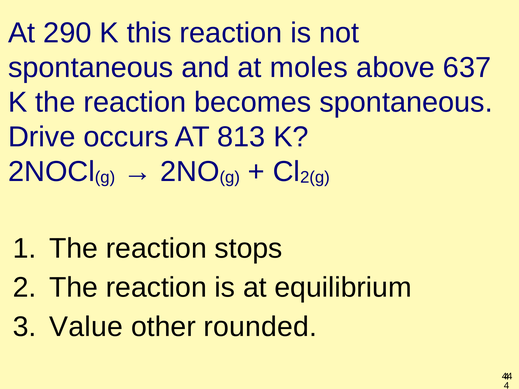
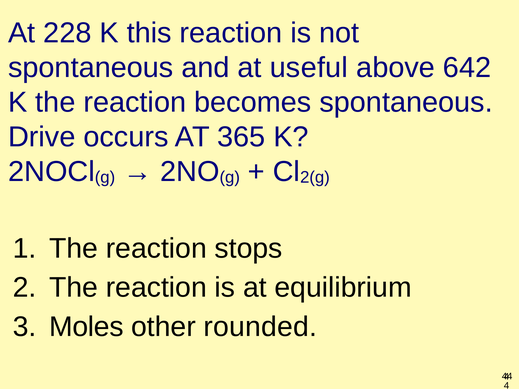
290: 290 -> 228 (67, 33)
moles: moles -> useful (309, 68)
637: 637 -> 642 (467, 68)
813: 813 -> 365 (241, 137)
Value: Value -> Moles (86, 327)
